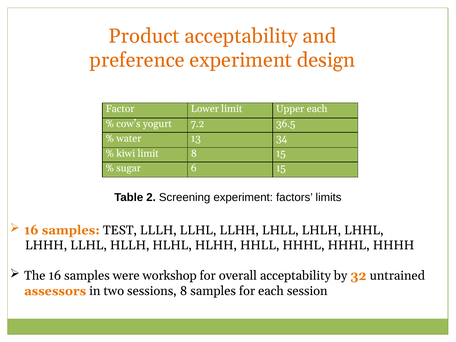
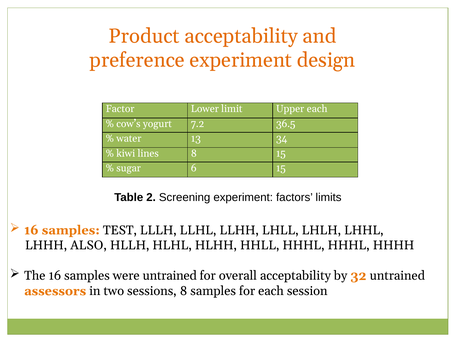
kiwi limit: limit -> lines (148, 154)
LHHH LLHL: LLHL -> ALSO (89, 245)
were workshop: workshop -> untrained (170, 276)
